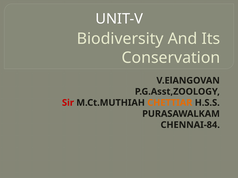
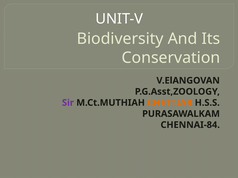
Sir colour: red -> purple (68, 103)
